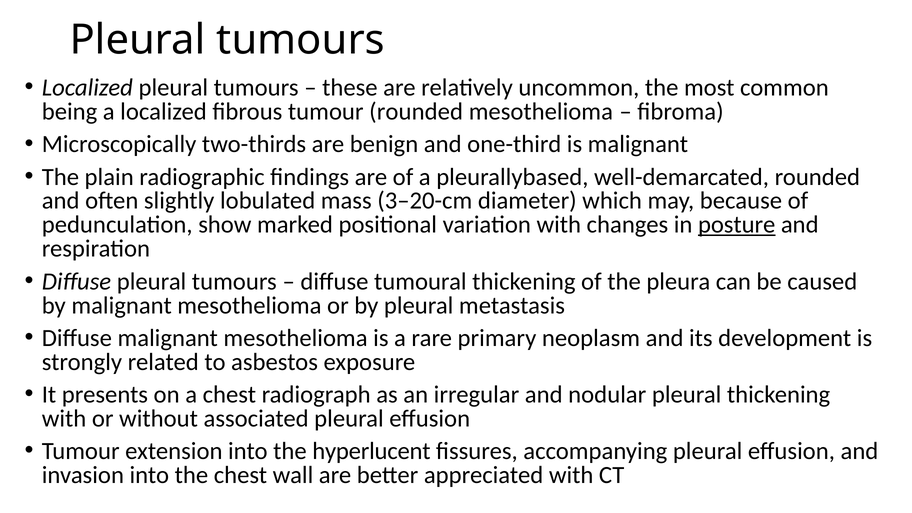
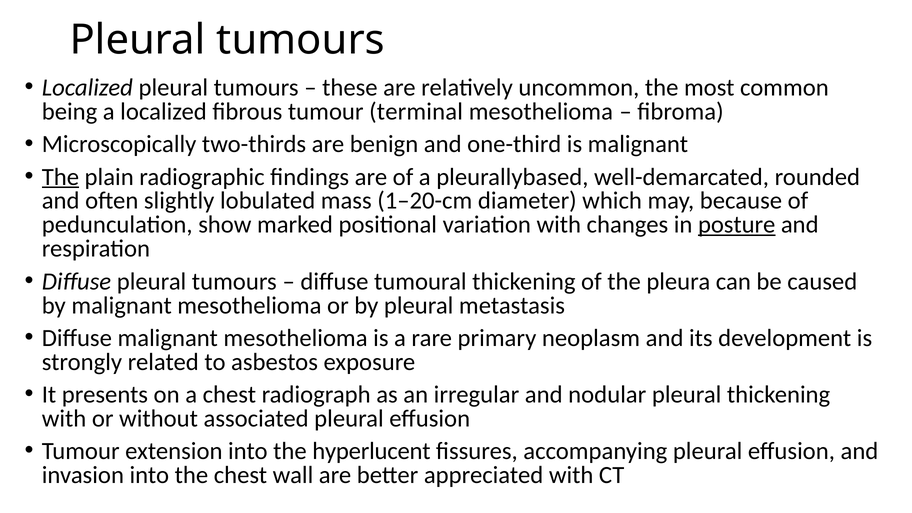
tumour rounded: rounded -> terminal (416, 112)
The underline: none -> present (60, 177)
3–20-cm: 3–20-cm -> 1–20-cm (425, 201)
